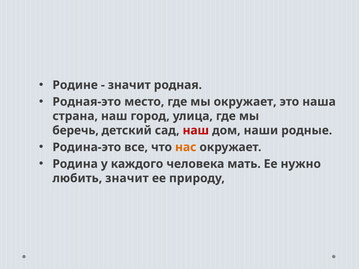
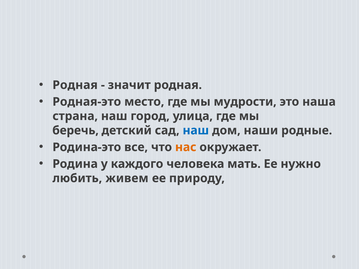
Родине: Родине -> Родная (75, 85)
мы окружает: окружает -> мудрости (245, 102)
наш colour: red -> blue (196, 131)
любить значит: значит -> живем (127, 178)
